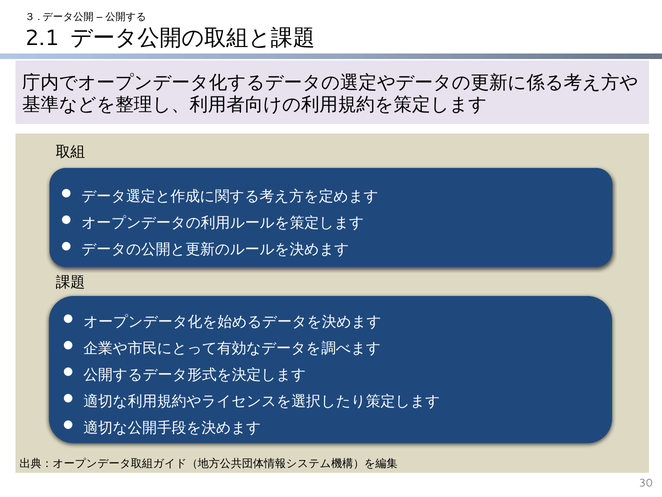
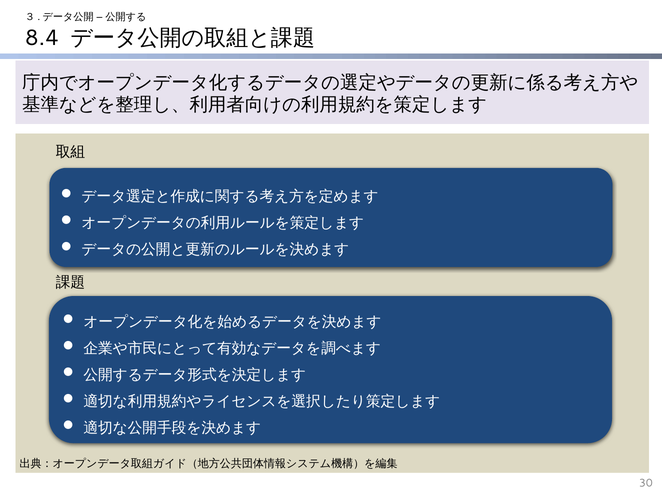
2.1: 2.1 -> 8.4 (42, 38)
